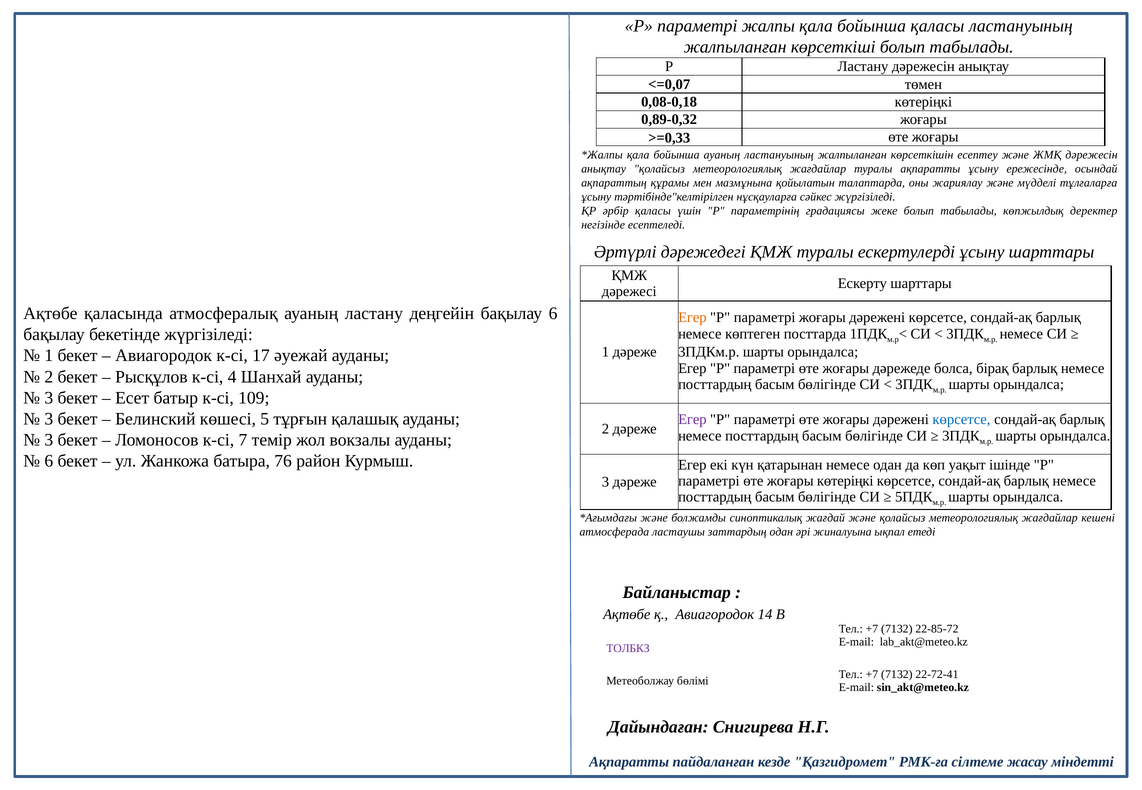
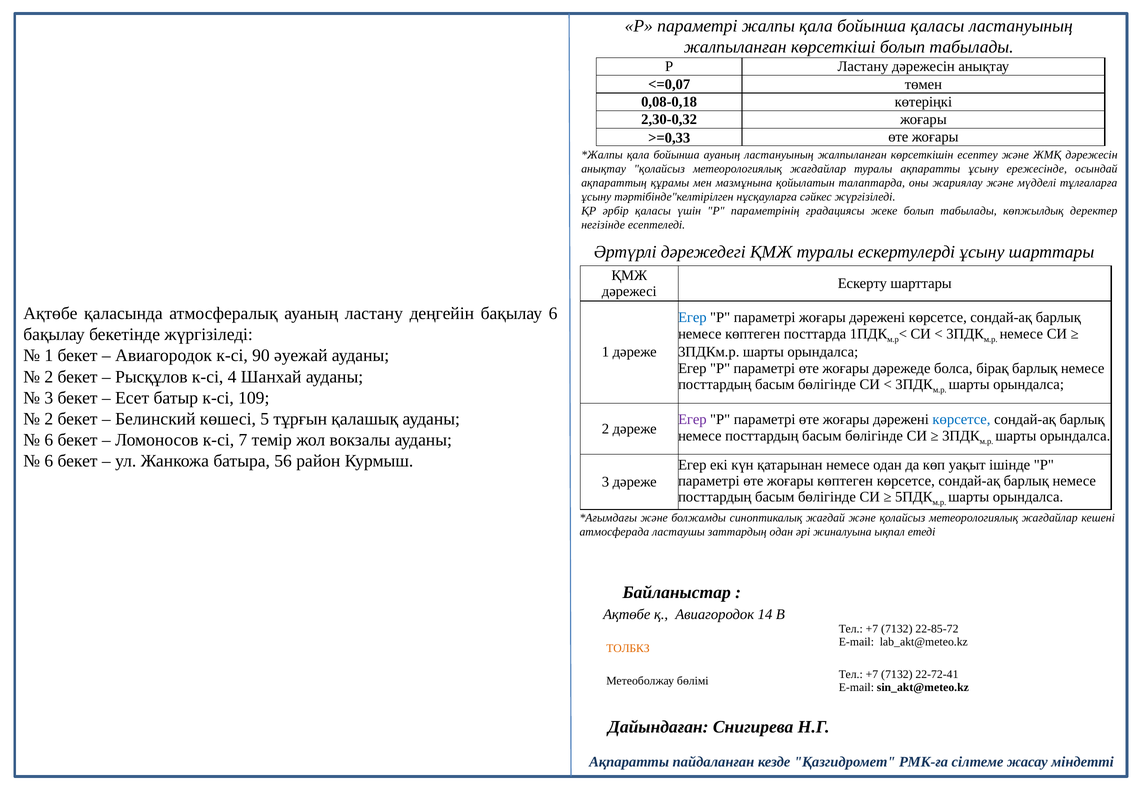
0,89-0,32: 0,89-0,32 -> 2,30-0,32 (669, 120)
Егер colour: orange -> blue (692, 318)
17: 17 -> 90 (261, 356)
3: 3 -> 2 (49, 419)
3: 3 -> 6 (49, 440)
76: 76 -> 56 (283, 461)
жоғары көтеріңкі: көтеріңкі -> көптеген (845, 481)
ТОЛБКЗ colour: purple -> orange (628, 649)
